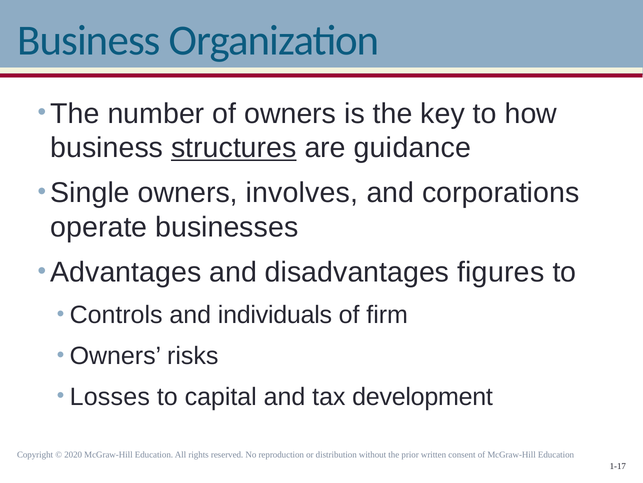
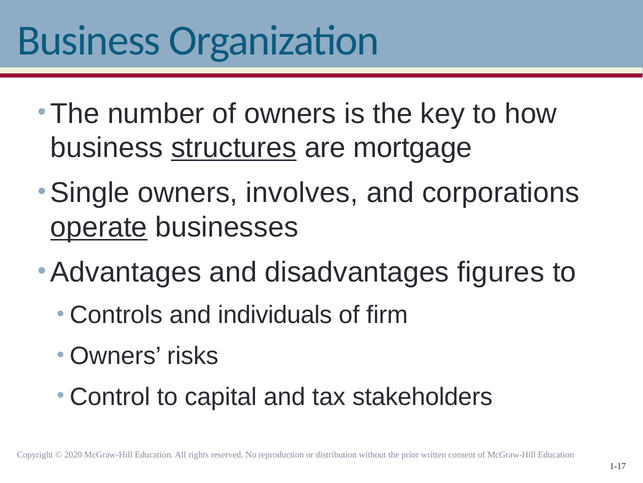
guidance: guidance -> mortgage (413, 148)
operate underline: none -> present (99, 227)
Losses: Losses -> Control (110, 396)
development: development -> stakeholders (422, 396)
